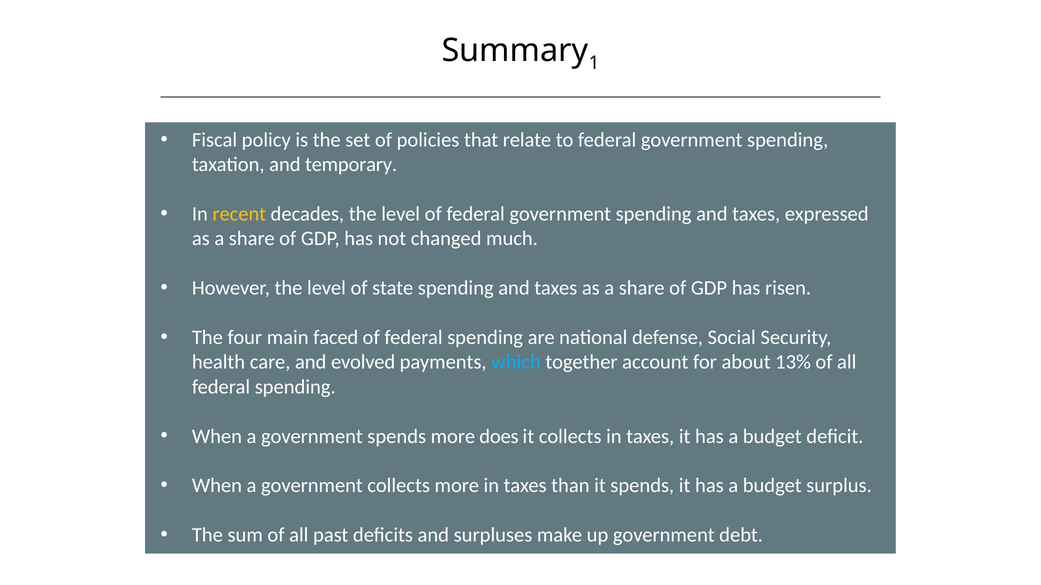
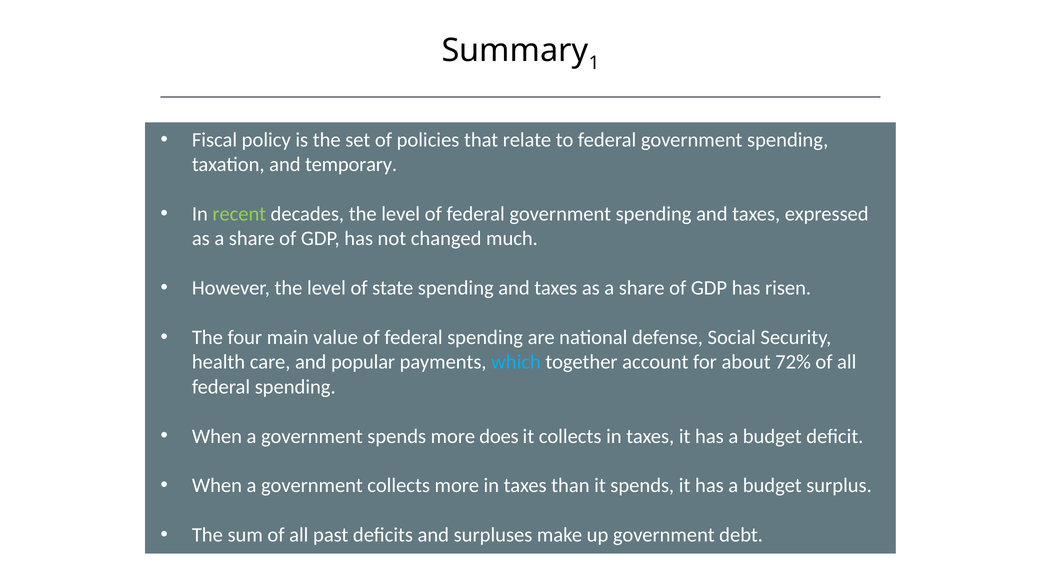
recent colour: yellow -> light green (239, 214)
faced: faced -> value (336, 338)
evolved: evolved -> popular (363, 362)
13%: 13% -> 72% (793, 362)
